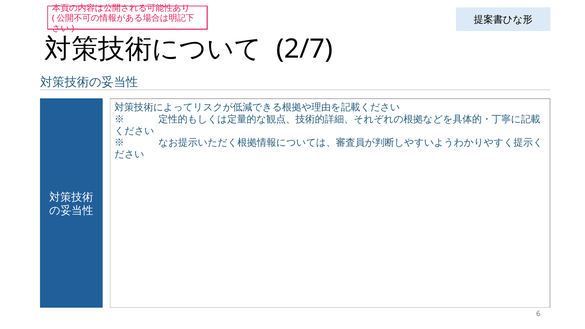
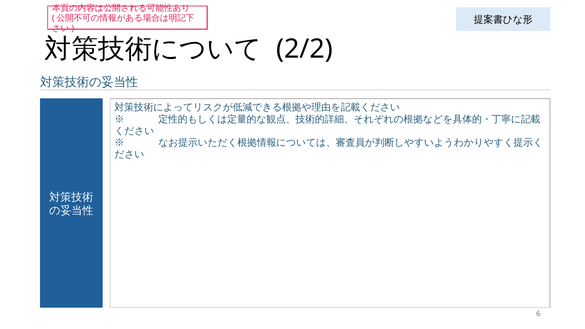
2/7: 2/7 -> 2/2 (305, 49)
